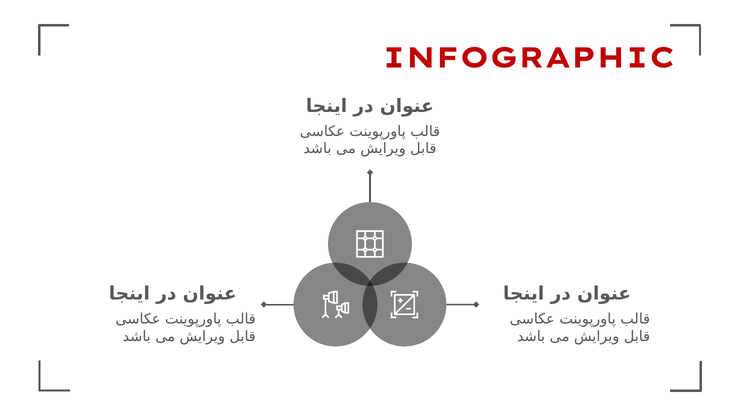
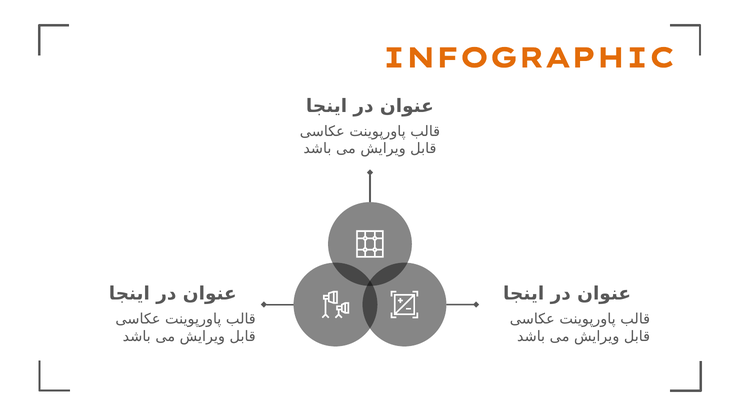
INFOGRAPHIC colour: red -> orange (529, 58)
